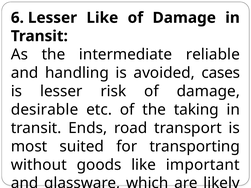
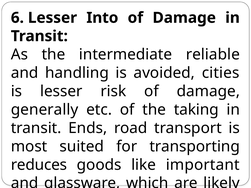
Lesser Like: Like -> Into (102, 18)
cases: cases -> cities (221, 73)
desirable: desirable -> generally (45, 110)
without: without -> reduces (39, 165)
